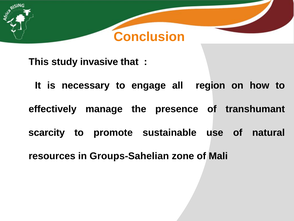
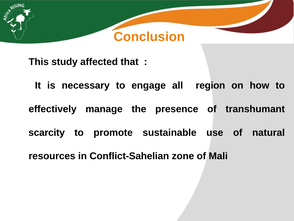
invasive: invasive -> affected (99, 62)
Groups-Sahelian: Groups-Sahelian -> Conflict-Sahelian (129, 156)
